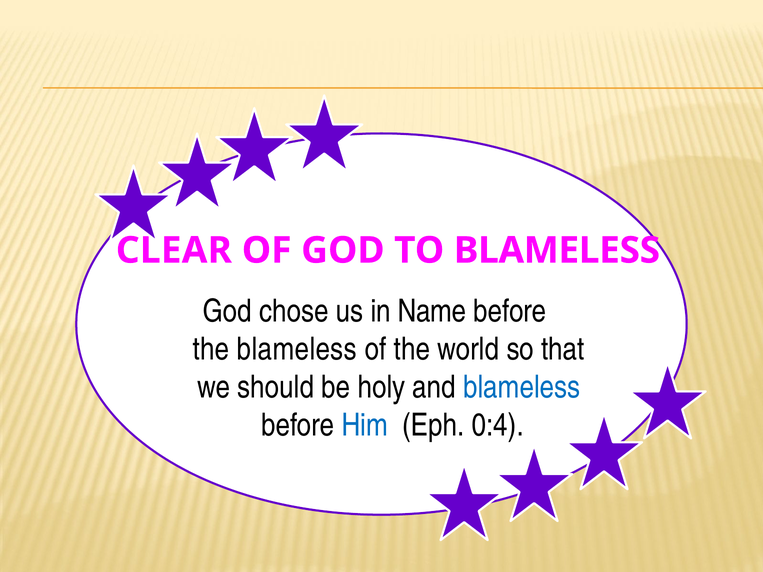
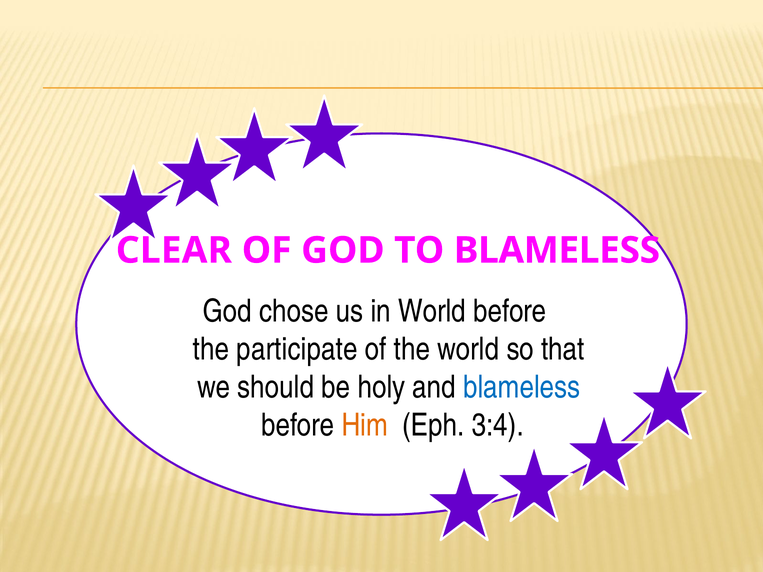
in Name: Name -> World (432, 311)
the blameless: blameless -> participate (297, 349)
Him colour: blue -> orange (365, 426)
0:4: 0:4 -> 3:4 (498, 426)
